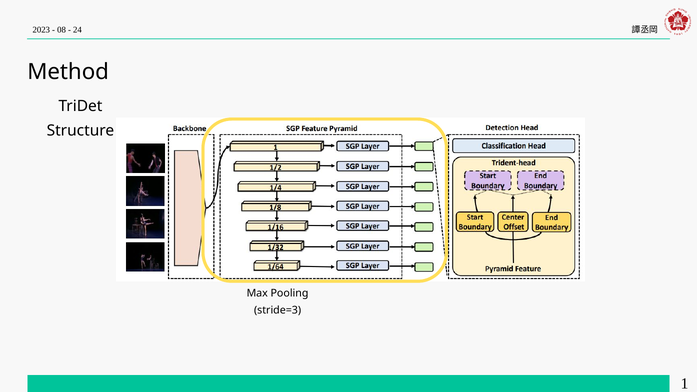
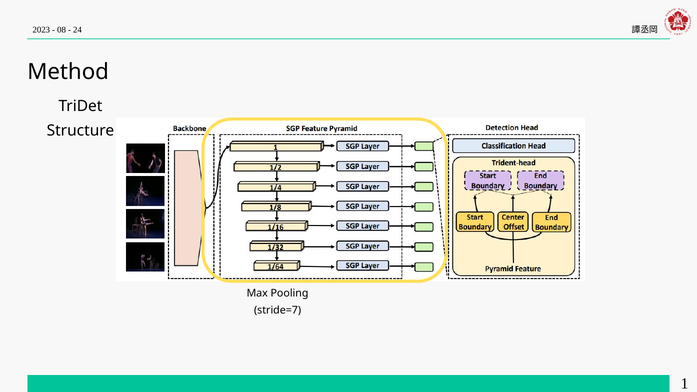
stride=3: stride=3 -> stride=7 (278, 310)
